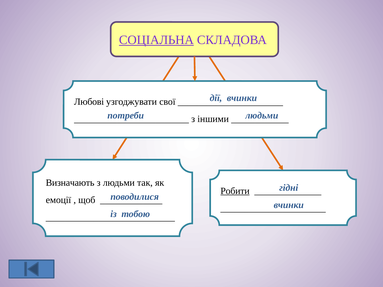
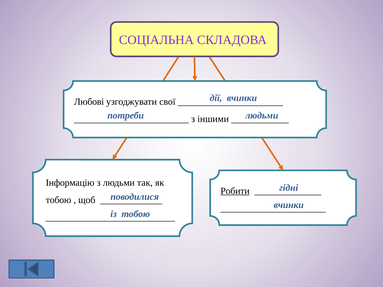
СОЦІАЛЬНА underline: present -> none (156, 40)
Визначають: Визначають -> Інформацію (70, 183)
емоції: емоції -> тобою (58, 200)
